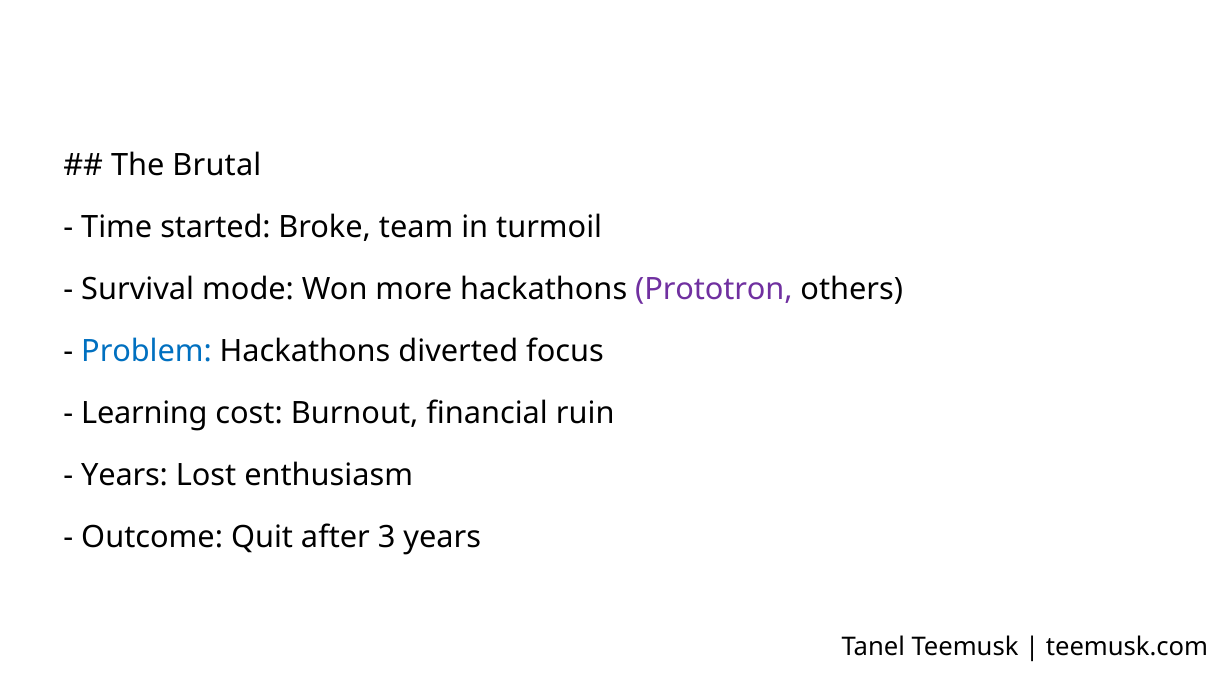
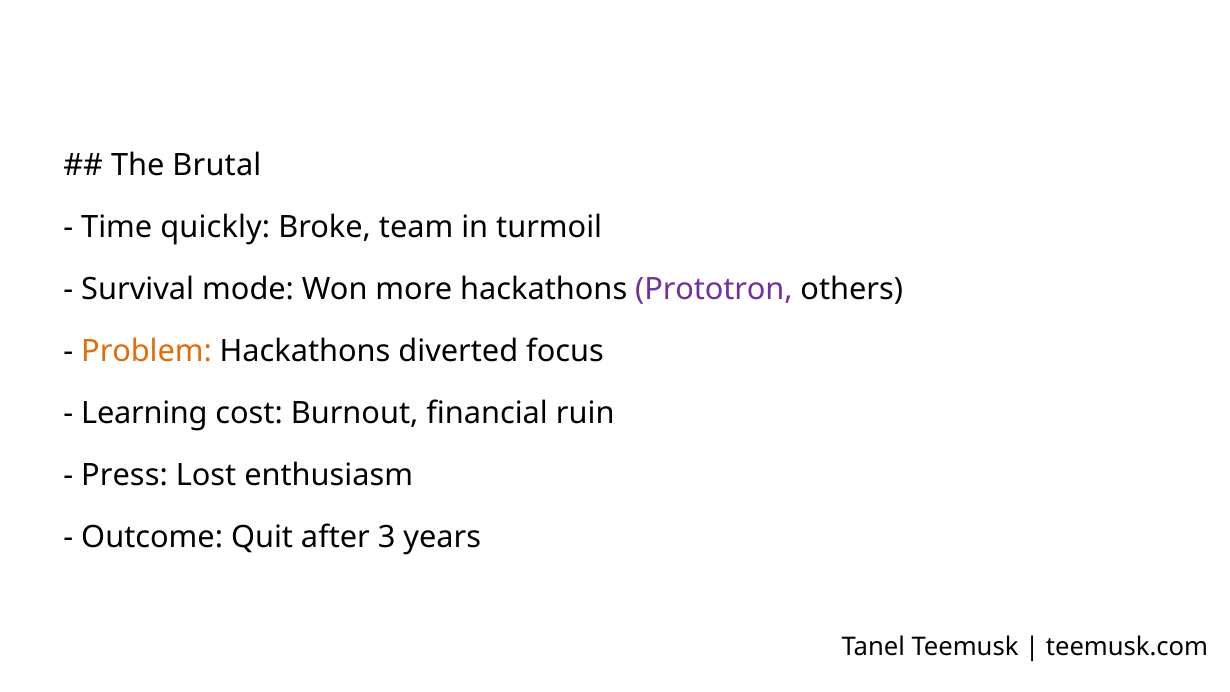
started: started -> quickly (215, 227)
Problem colour: blue -> orange (146, 351)
Years: Years -> Press (124, 475)
